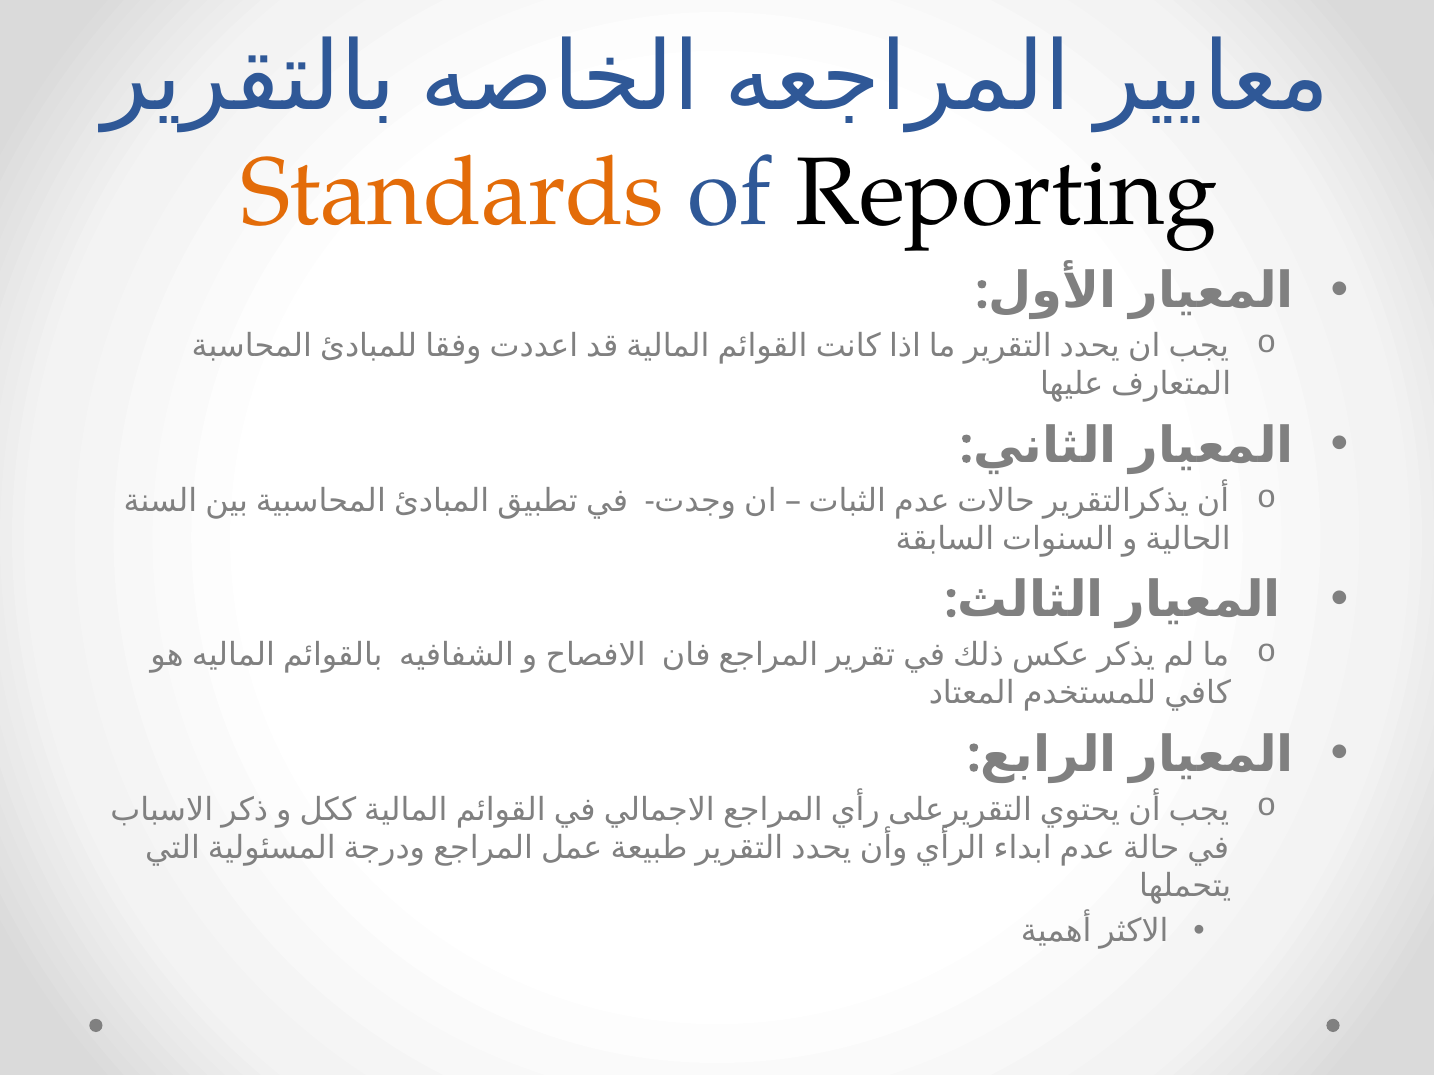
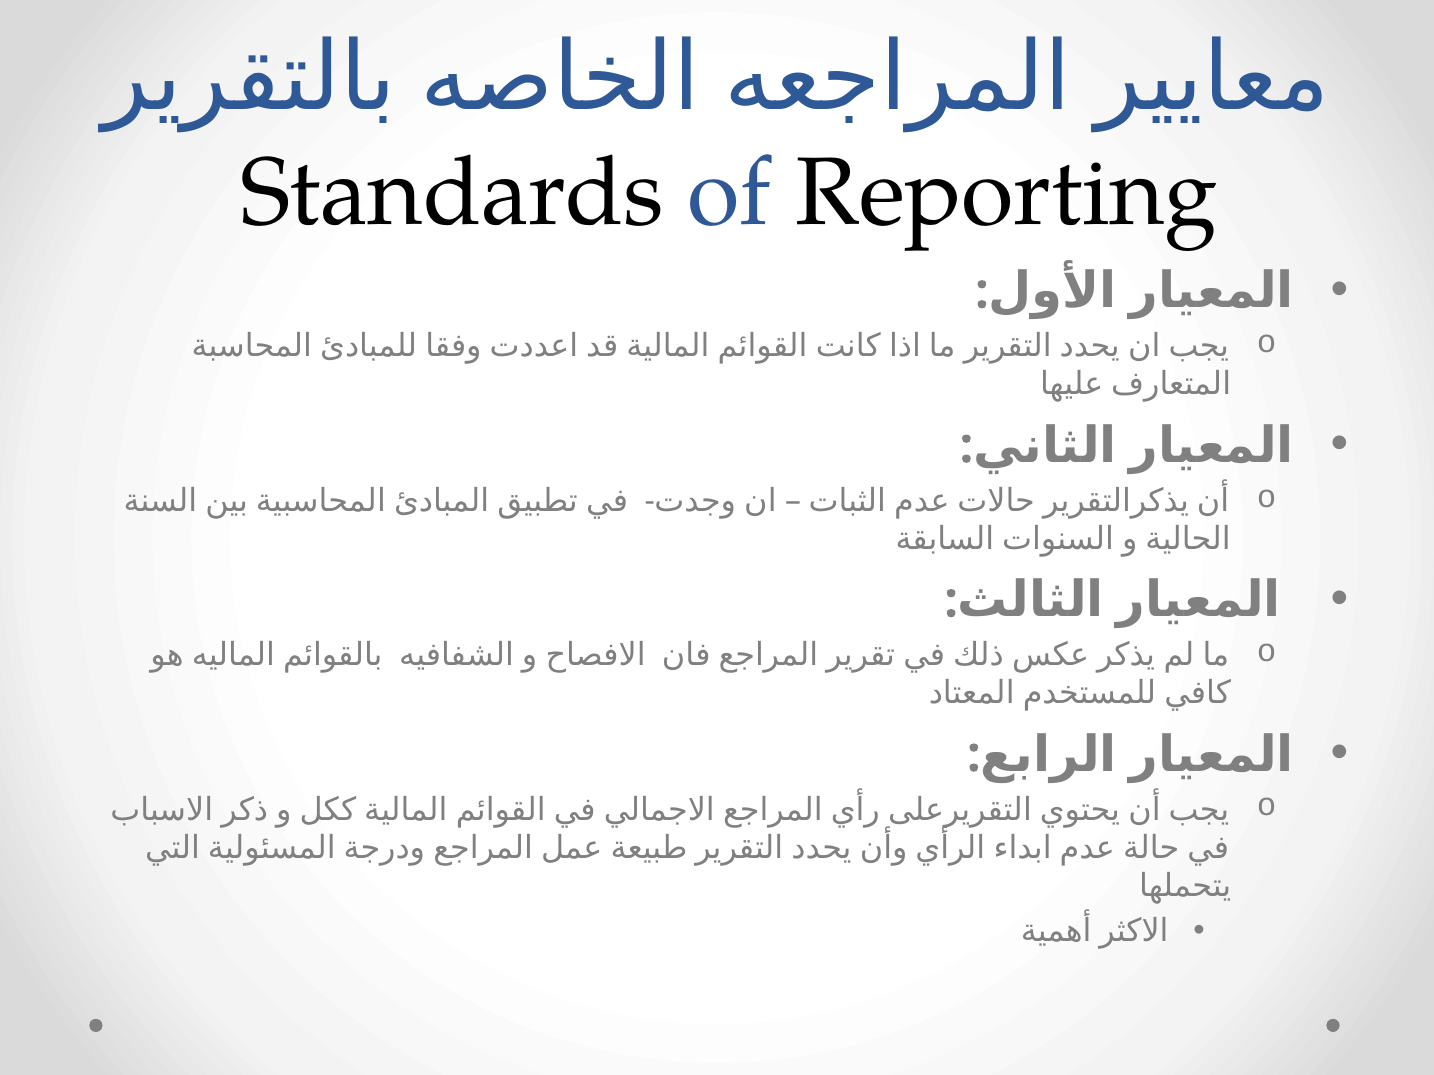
Standards colour: orange -> black (452, 193)
